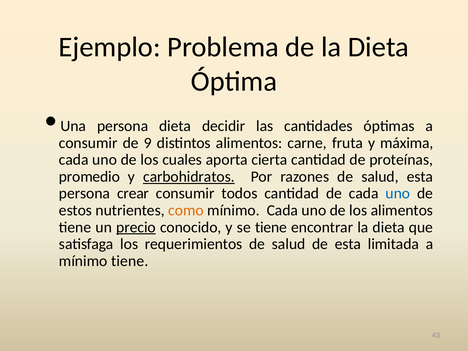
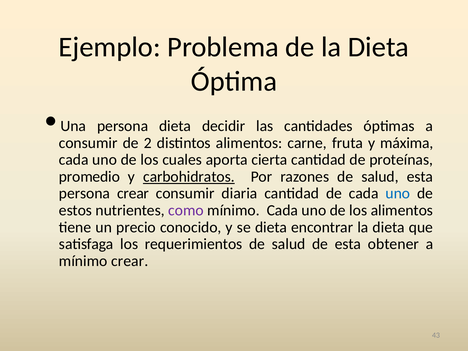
9: 9 -> 2 (148, 143)
todos: todos -> diaria (239, 194)
como colour: orange -> purple (186, 210)
precio underline: present -> none (136, 227)
se tiene: tiene -> dieta (271, 227)
limitada: limitada -> obtener (393, 244)
mínimo tiene: tiene -> crear (130, 261)
